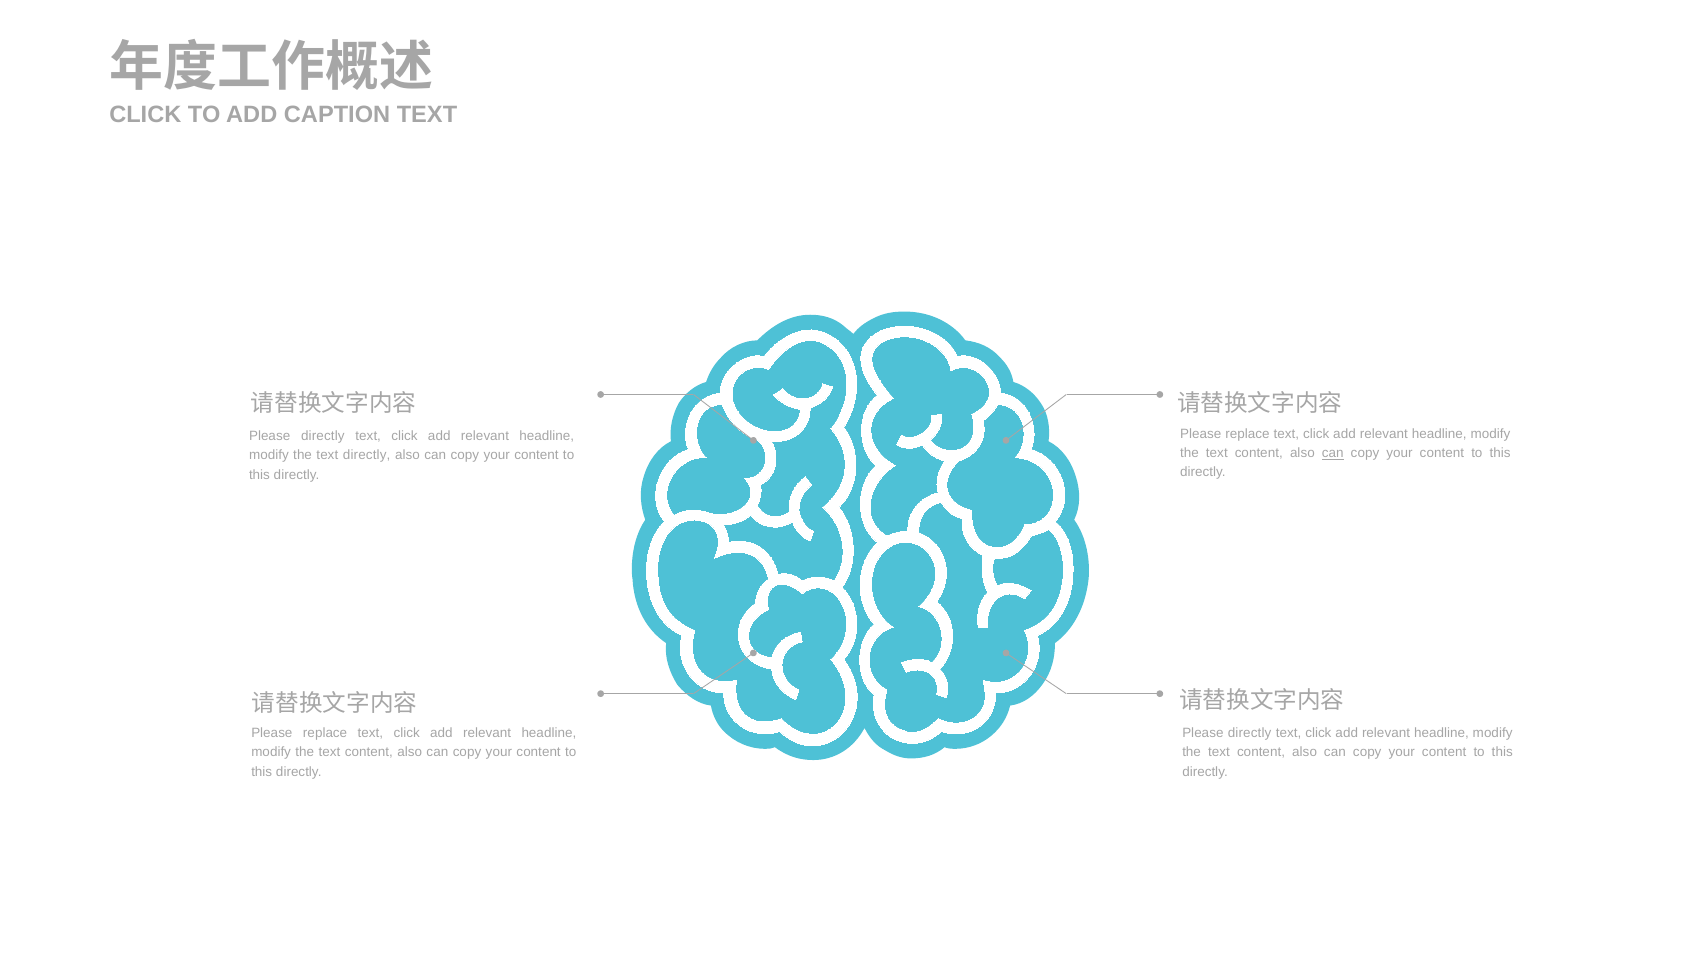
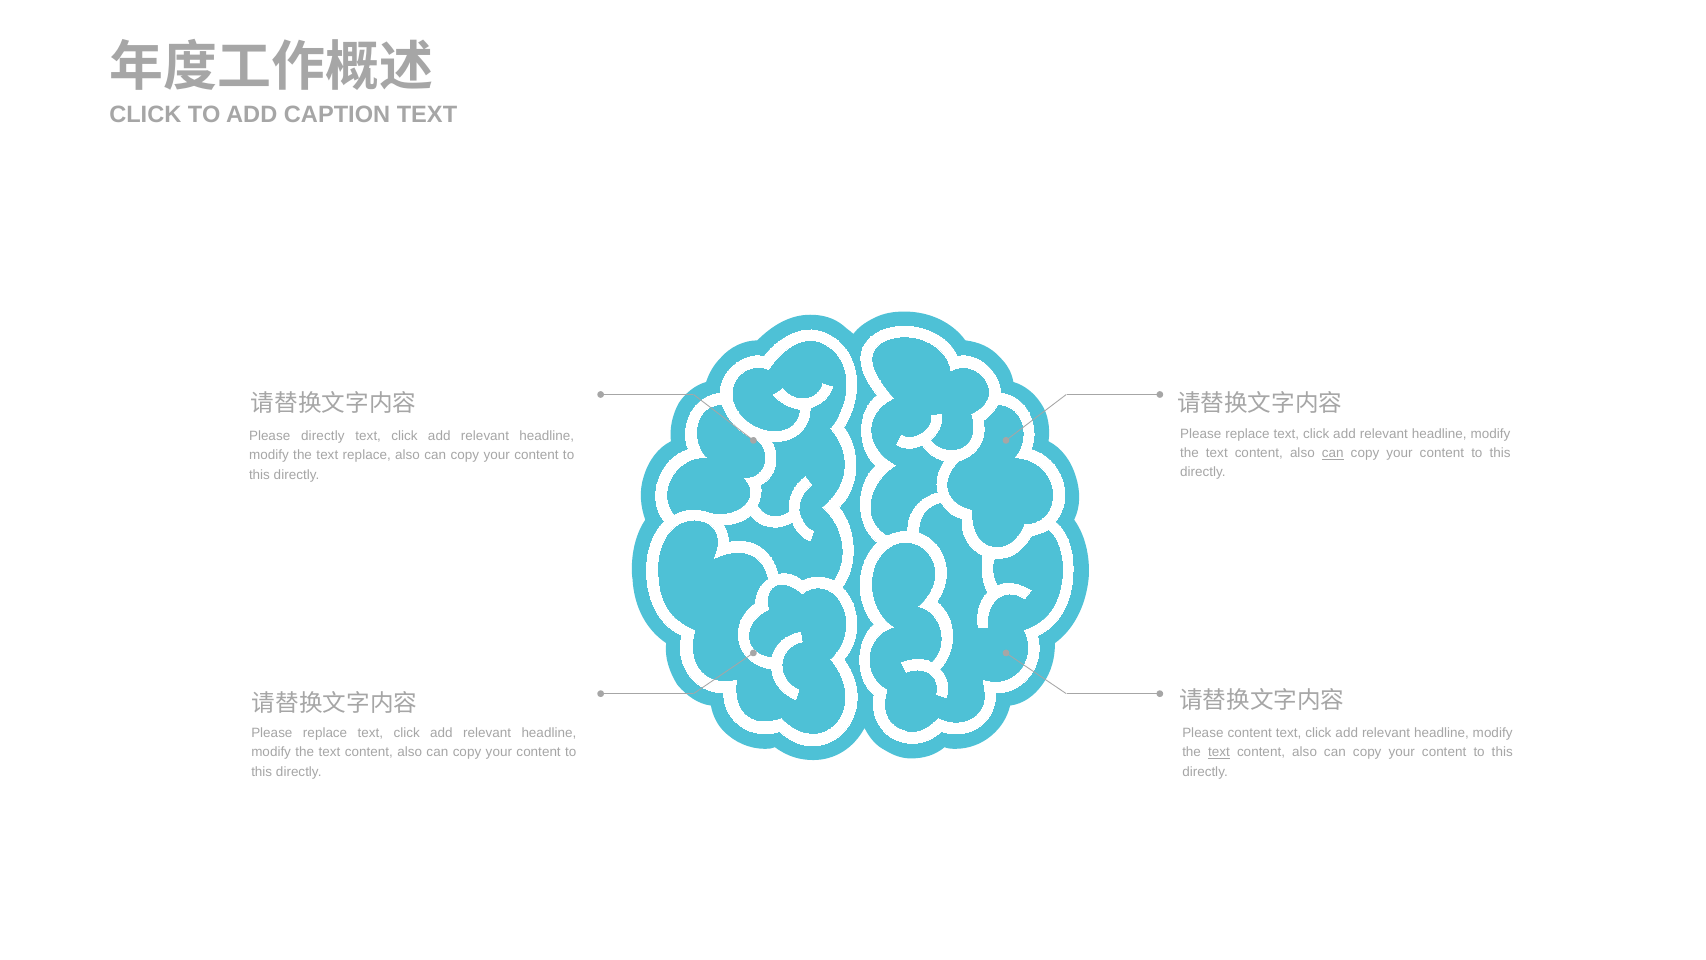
text directly: directly -> replace (367, 455)
directly: directly -> content (1250, 733)
text underline: none -> present (1219, 752)
